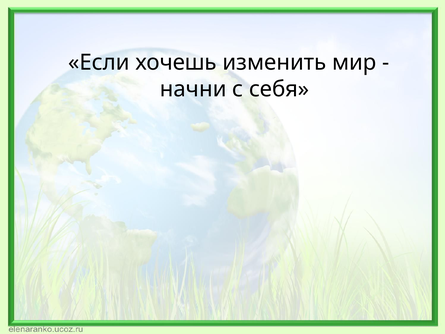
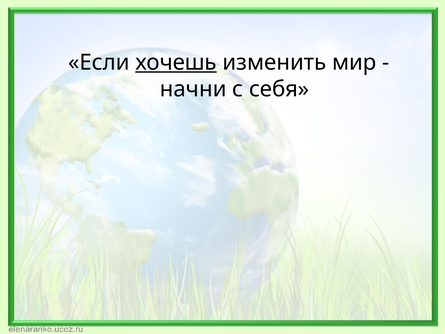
хочешь underline: none -> present (176, 62)
